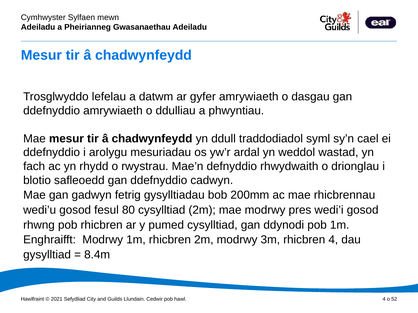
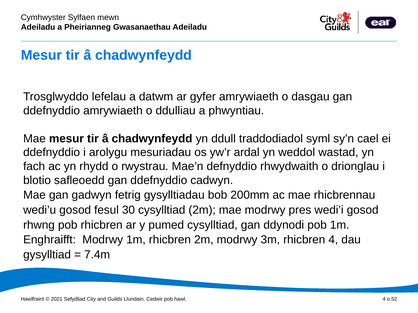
80: 80 -> 30 (128, 210)
8.4m: 8.4m -> 7.4m (97, 255)
